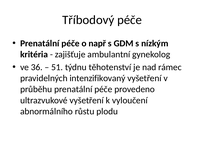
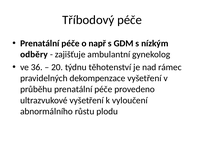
kritéria: kritéria -> odběry (34, 54)
51: 51 -> 20 (57, 67)
intenzifikovaný: intenzifikovaný -> dekompenzace (97, 78)
